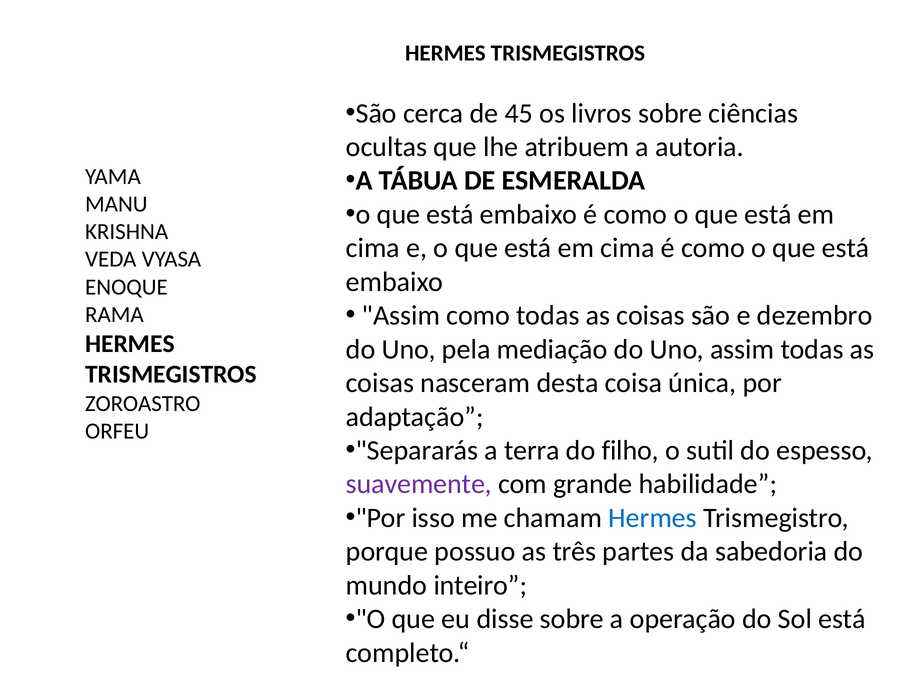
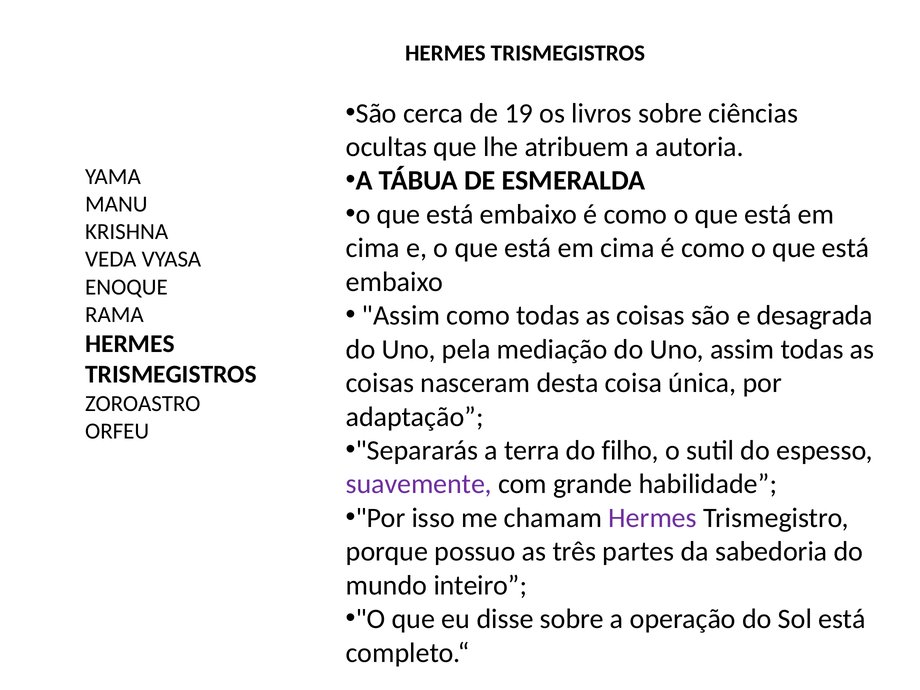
45: 45 -> 19 (519, 113)
dezembro: dezembro -> desagrada (815, 316)
Hermes colour: blue -> purple (653, 518)
